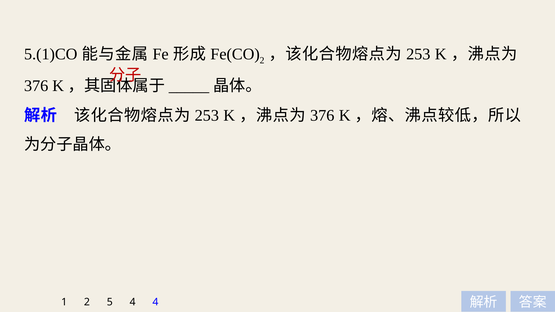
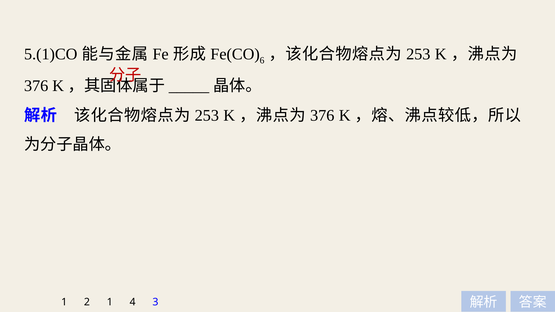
2: 2 -> 6 (262, 60)
2 5: 5 -> 1 (110, 302)
4 4: 4 -> 3 (155, 302)
